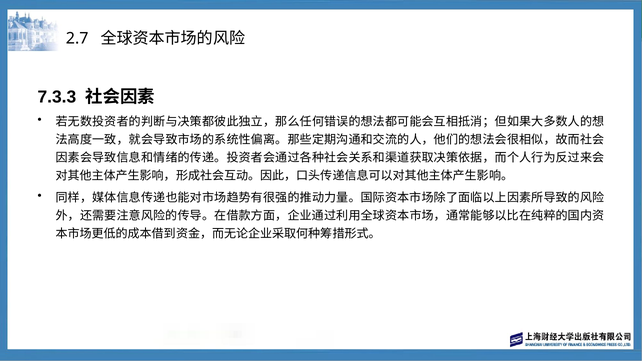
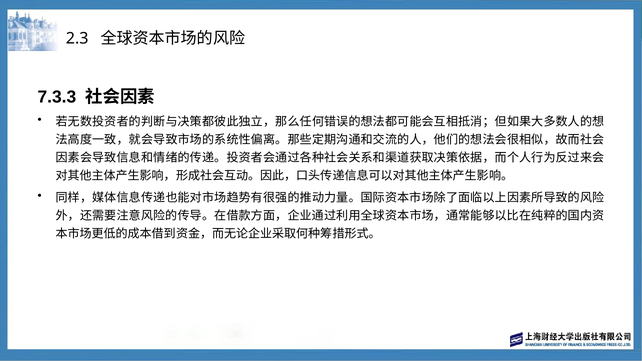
2.7: 2.7 -> 2.3 (77, 38)
